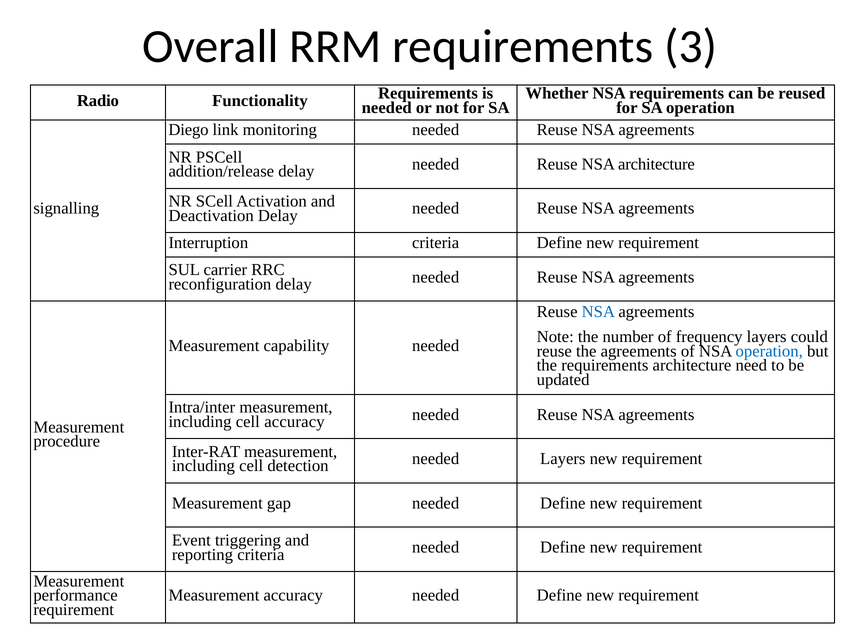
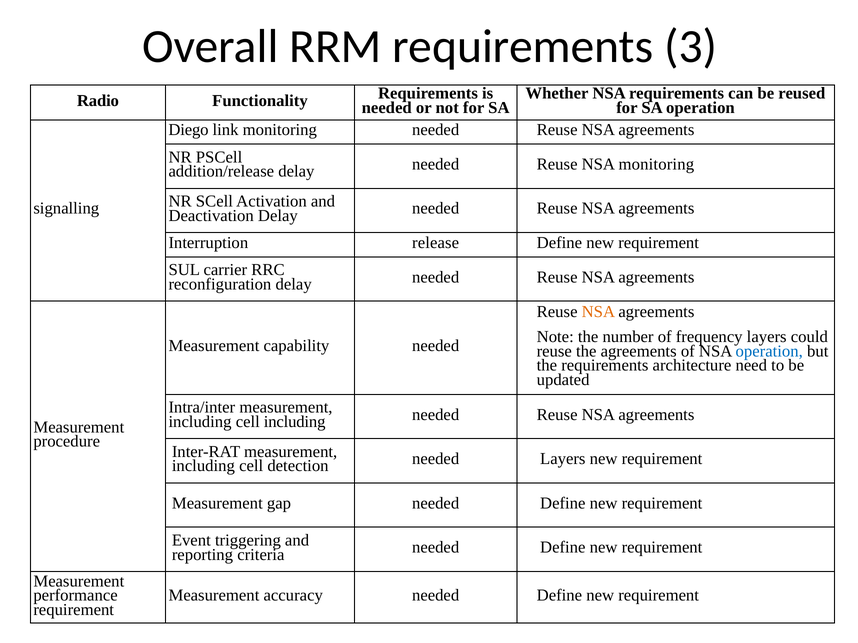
NSA architecture: architecture -> monitoring (656, 164)
Interruption criteria: criteria -> release (436, 243)
NSA colour: blue -> orange (598, 312)
cell accuracy: accuracy -> including (295, 422)
